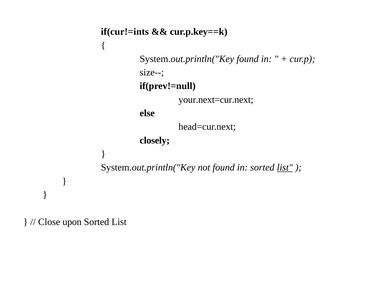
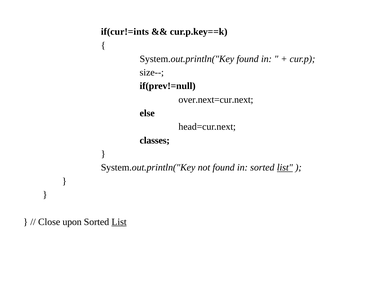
your.next=cur.next: your.next=cur.next -> over.next=cur.next (216, 100)
closely: closely -> classes (155, 140)
List underline: none -> present (119, 222)
